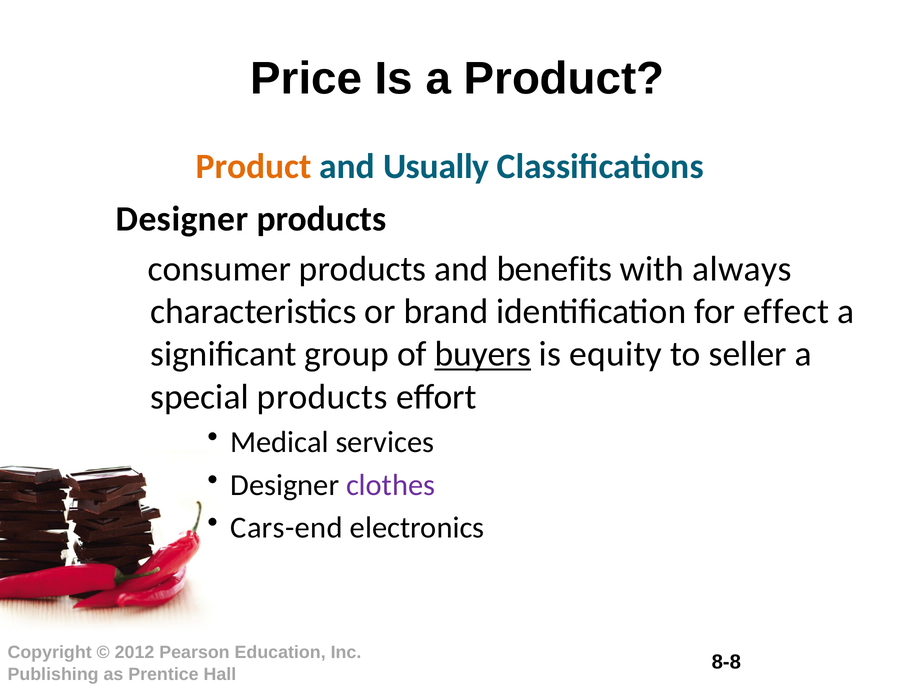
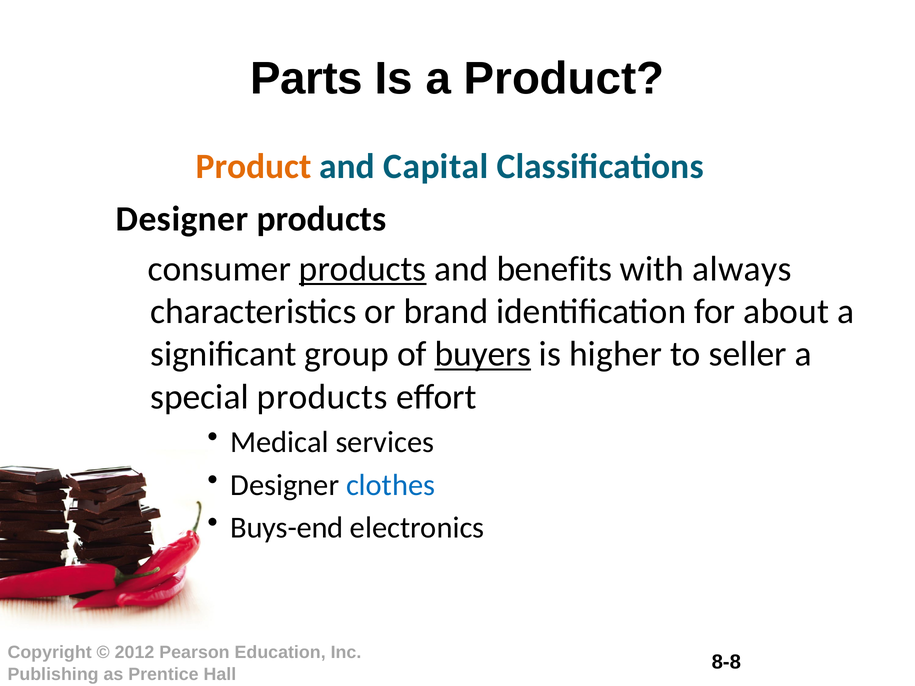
Price: Price -> Parts (306, 79)
Usually: Usually -> Capital (436, 166)
products underline: none -> present (363, 269)
effect: effect -> about (786, 312)
equity: equity -> higher (616, 354)
clothes colour: purple -> blue (391, 485)
Cars-end: Cars-end -> Buys-end (287, 528)
